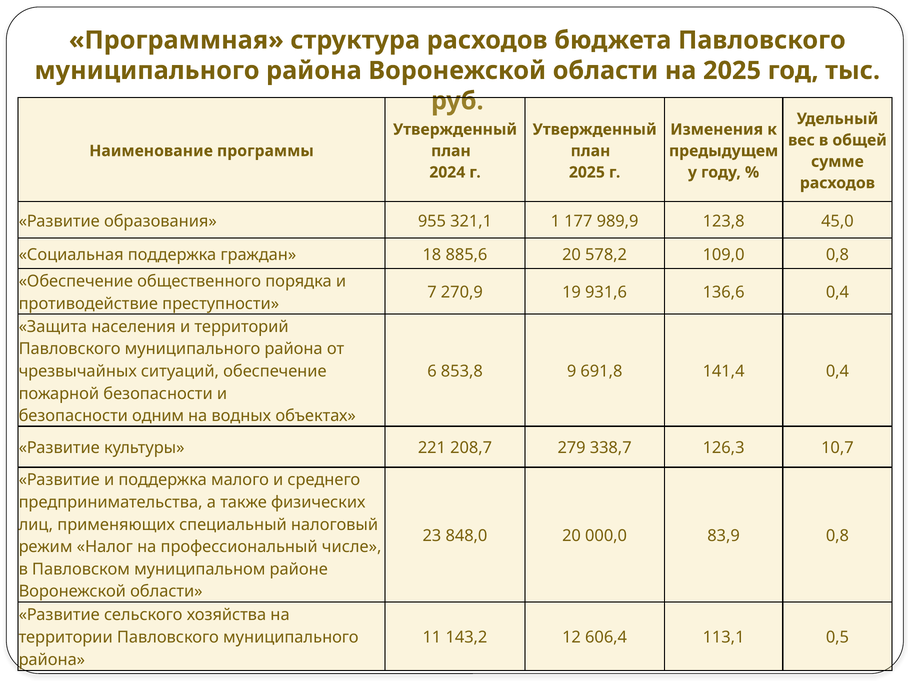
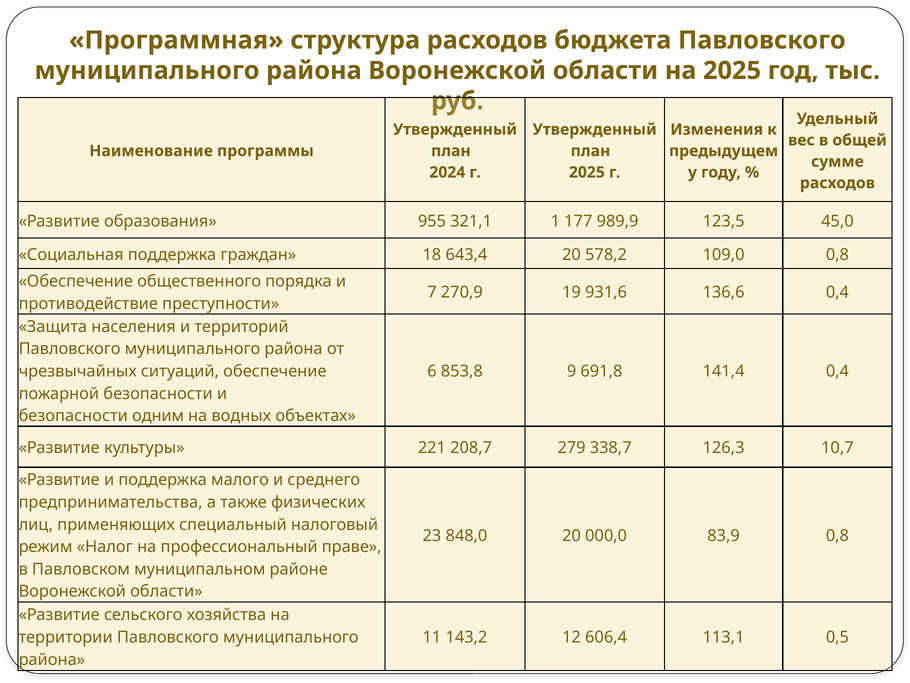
123,8: 123,8 -> 123,5 (724, 221)
885,6: 885,6 -> 643,4 (466, 254)
числе: числе -> праве (352, 547)
